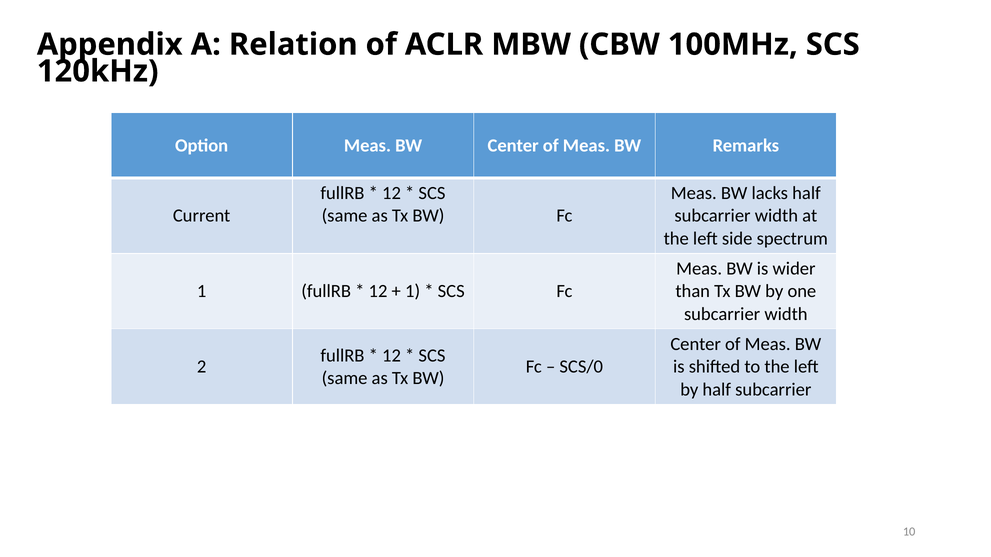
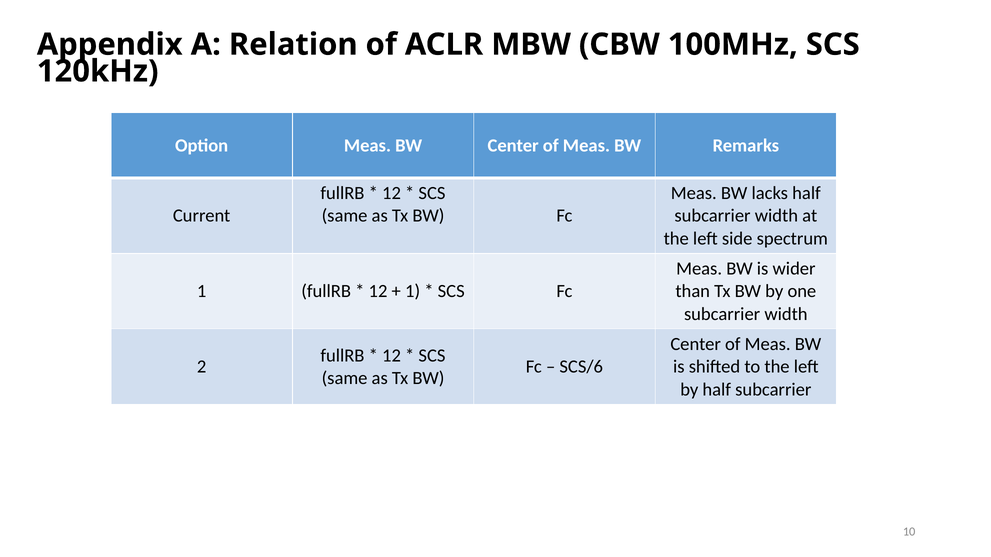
SCS/0: SCS/0 -> SCS/6 (581, 367)
